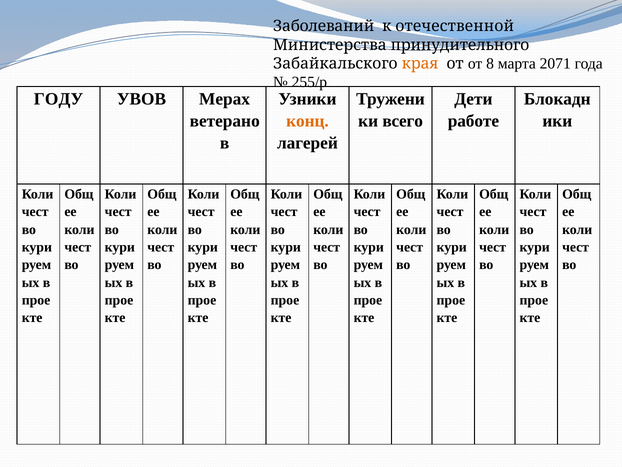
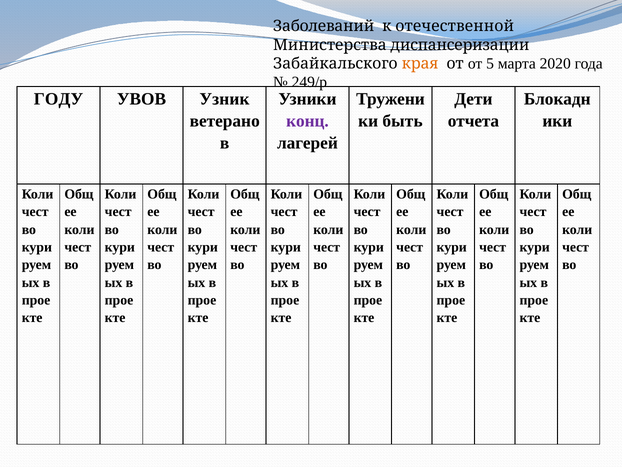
принудительного: принудительного -> диспансеризации (460, 45)
8: 8 -> 5 (490, 64)
2071: 2071 -> 2020 (555, 64)
255/р: 255/р -> 249/р (309, 82)
Мерах: Мерах -> Узник (224, 99)
конц colour: orange -> purple (308, 121)
всего: всего -> быть (403, 121)
работе: работе -> отчета (473, 121)
